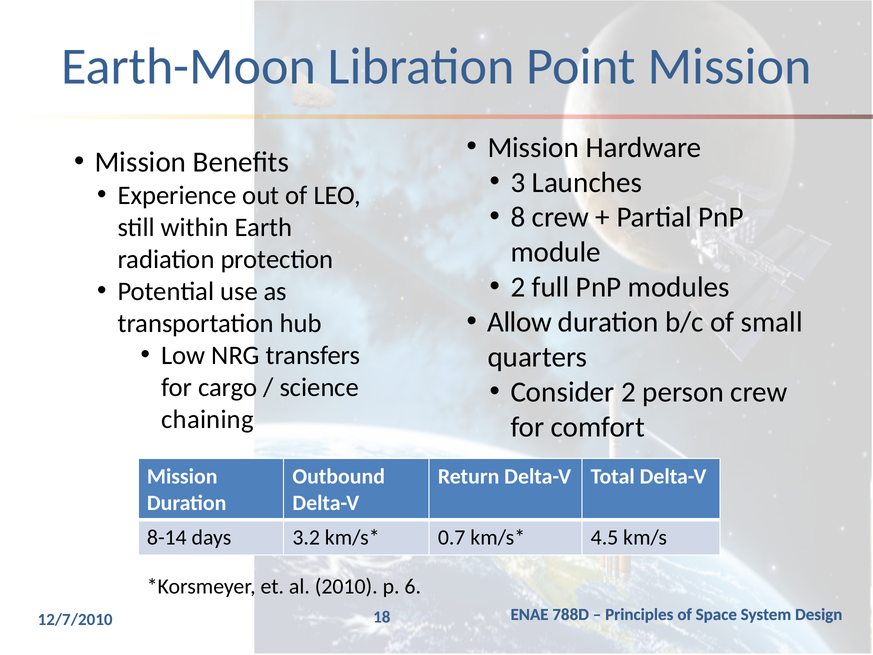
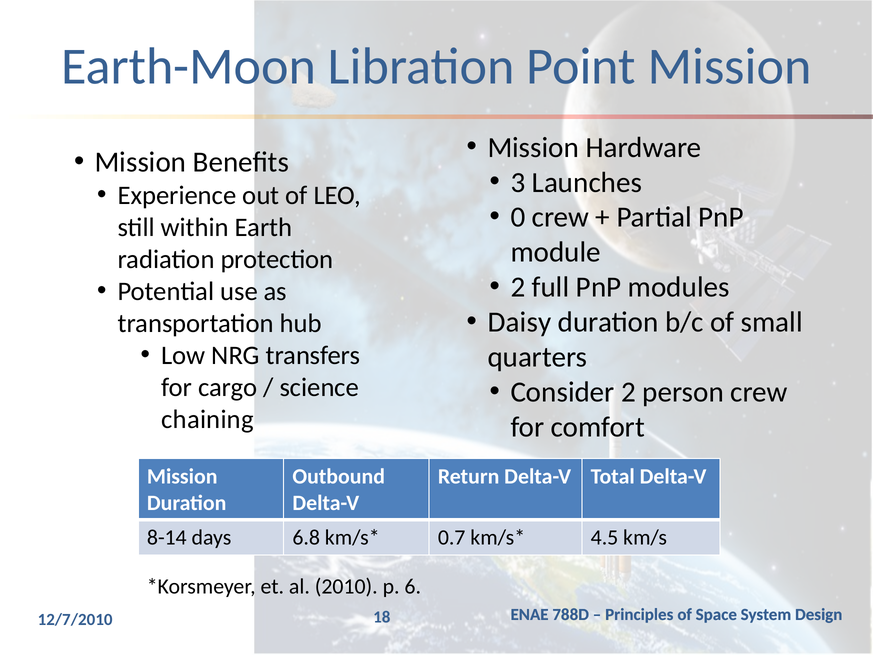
8: 8 -> 0 (518, 217)
Allow: Allow -> Daisy (519, 322)
3.2: 3.2 -> 6.8 (306, 537)
